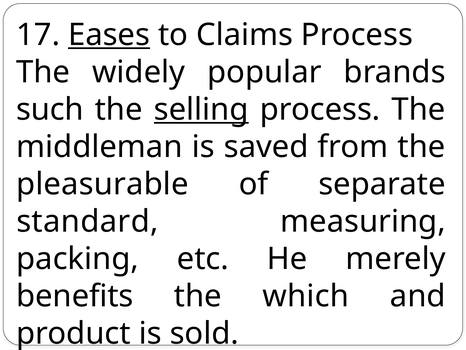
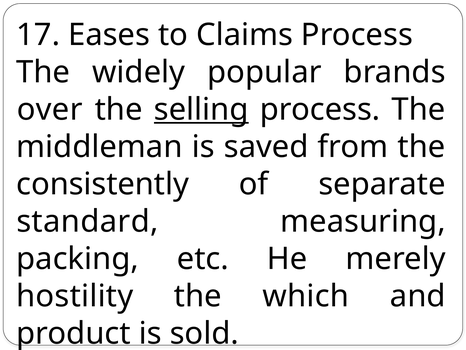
Eases underline: present -> none (109, 35)
such: such -> over (50, 109)
pleasurable: pleasurable -> consistently (103, 184)
benefits: benefits -> hostility (75, 296)
